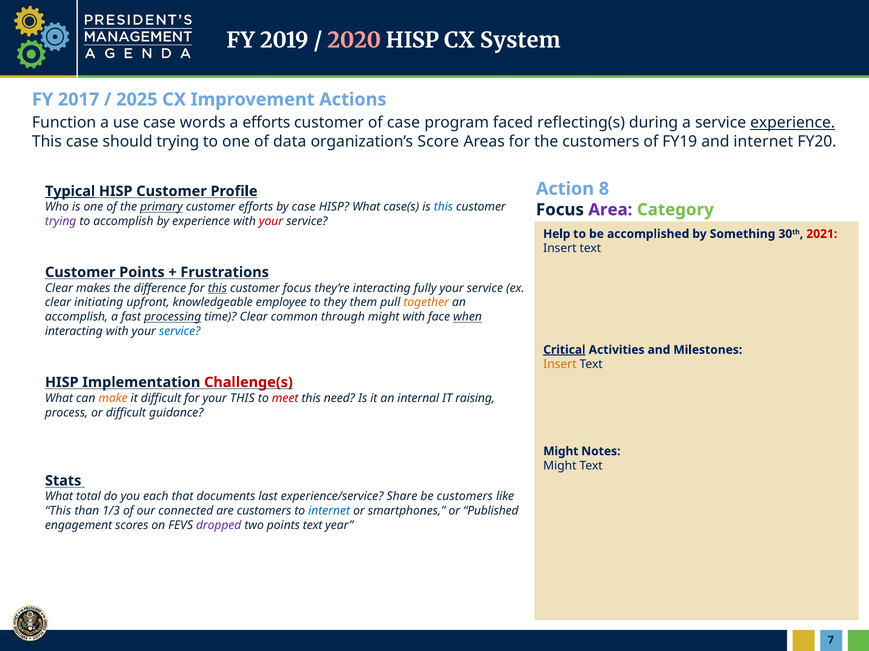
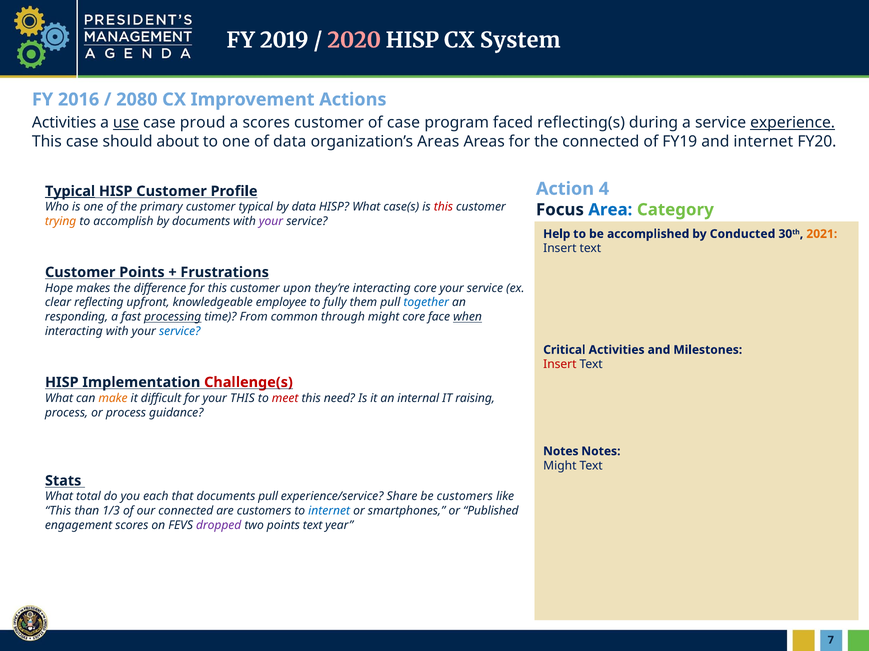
2017: 2017 -> 2016 (79, 100)
2025: 2025 -> 2080 (137, 100)
Function: Function -> Activities (64, 123)
use underline: none -> present (126, 123)
words: words -> proud (203, 123)
a efforts: efforts -> scores (266, 123)
should trying: trying -> about (178, 142)
organization’s Score: Score -> Areas (438, 142)
the customers: customers -> connected (601, 142)
8: 8 -> 4 (604, 189)
primary underline: present -> none (161, 207)
customer efforts: efforts -> typical (256, 207)
by case: case -> data (304, 207)
this colour: blue -> red (443, 207)
Area colour: purple -> blue (610, 210)
trying colour: purple -> orange (61, 222)
by experience: experience -> documents (201, 222)
your colour: red -> purple (271, 222)
Something: Something -> Conducted (743, 234)
2021 colour: red -> orange (822, 234)
Clear: Clear -> Hope (59, 288)
this underline: present -> none (217, 288)
customer focus: focus -> upon (297, 288)
interacting fully: fully -> core (425, 288)
initiating: initiating -> reflecting (99, 303)
they: they -> fully (335, 303)
together colour: orange -> blue (426, 303)
accomplish: accomplish -> responding (77, 317)
time Clear: Clear -> From (254, 317)
might with: with -> core (414, 317)
Critical underline: present -> none (564, 350)
Insert colour: orange -> red (560, 365)
or difficult: difficult -> process (126, 413)
Might: Might -> Notes (561, 452)
documents last: last -> pull (268, 497)
